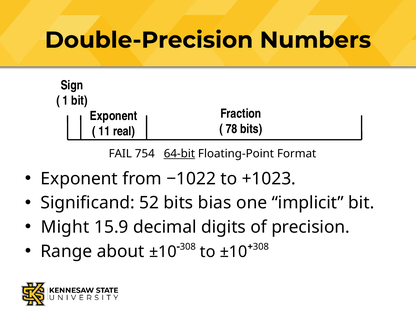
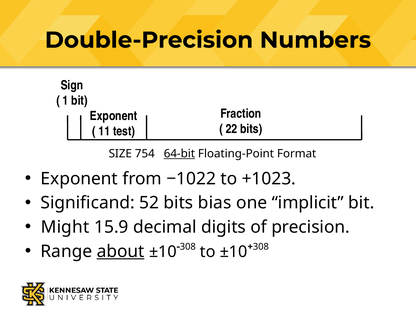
78: 78 -> 22 (232, 129)
real: real -> test (124, 131)
FAIL: FAIL -> SIZE (120, 154)
about underline: none -> present (121, 251)
